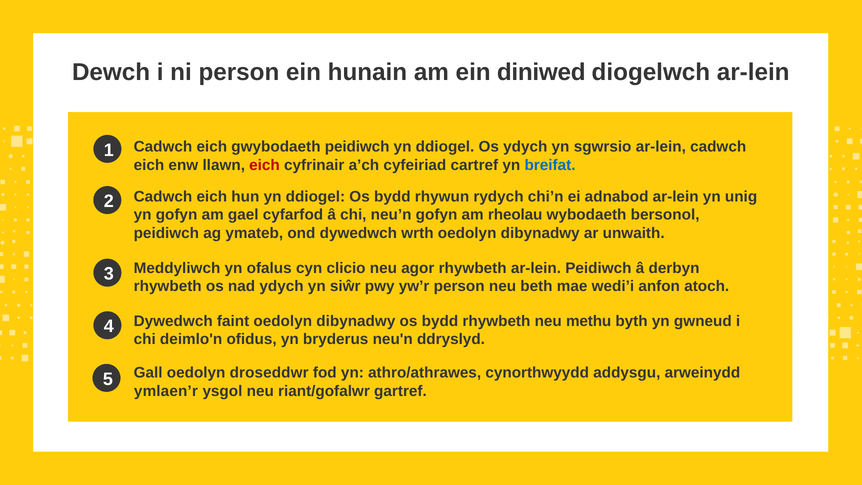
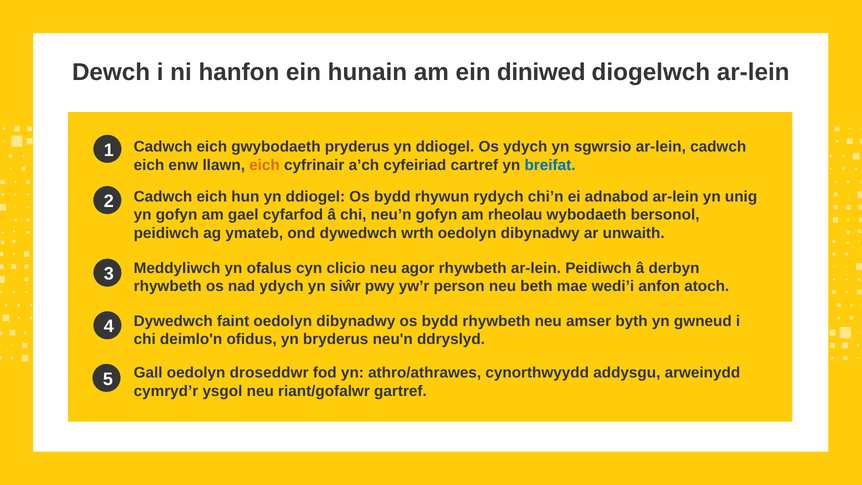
ni person: person -> hanfon (239, 72)
gwybodaeth peidiwch: peidiwch -> pryderus (357, 147)
eich colour: red -> orange (265, 165)
methu: methu -> amser (589, 321)
ymlaen’r: ymlaen’r -> cymryd’r (166, 391)
